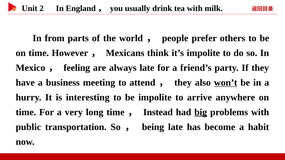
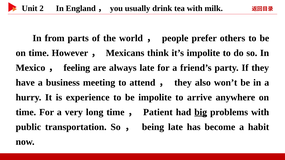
won’t underline: present -> none (226, 83)
interesting: interesting -> experience (88, 98)
Instead: Instead -> Patient (158, 112)
